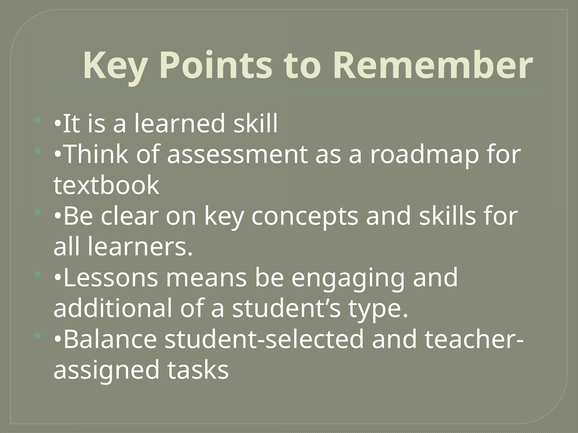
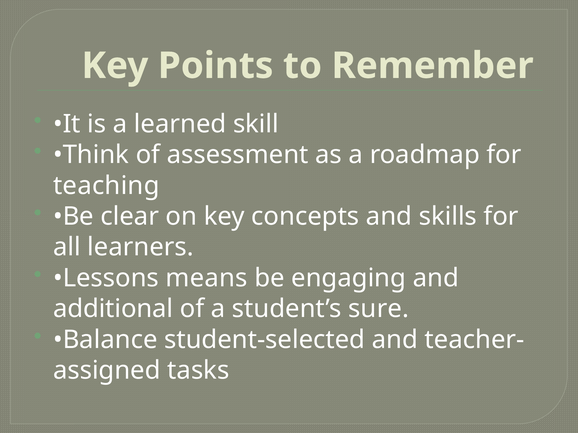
textbook: textbook -> teaching (106, 186)
type: type -> sure (379, 309)
